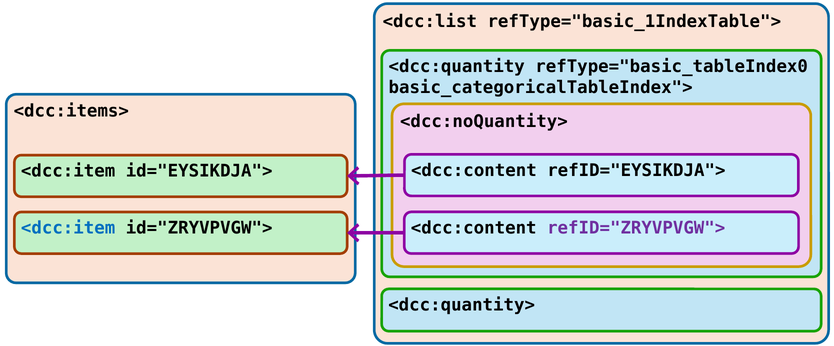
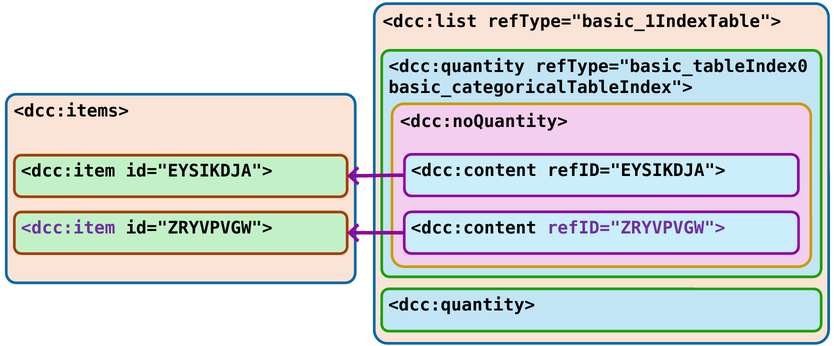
<dcc:item colour: blue -> purple (68, 228)
